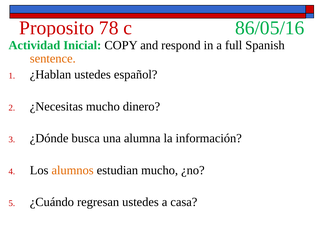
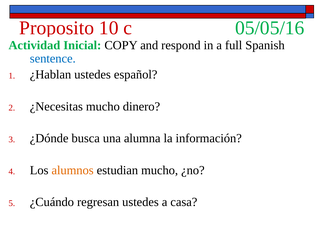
78: 78 -> 10 (109, 28)
86/05/16: 86/05/16 -> 05/05/16 (270, 28)
sentence colour: orange -> blue (53, 59)
